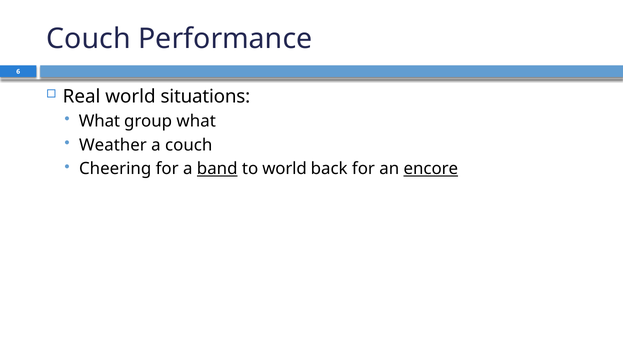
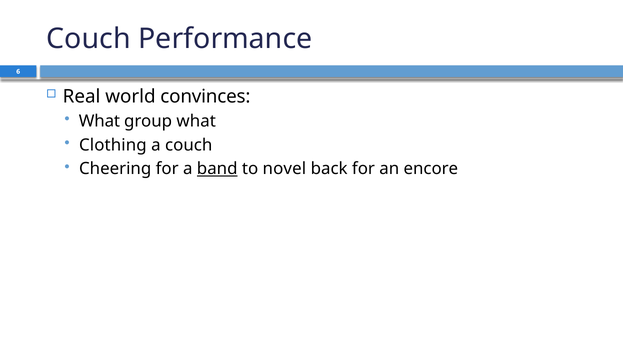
situations: situations -> convinces (205, 97)
Weather: Weather -> Clothing (113, 145)
to world: world -> novel (284, 169)
encore underline: present -> none (431, 169)
